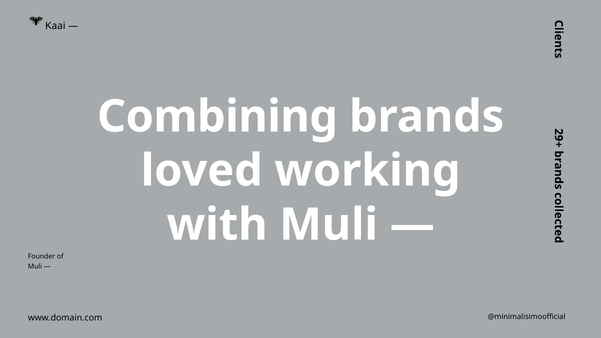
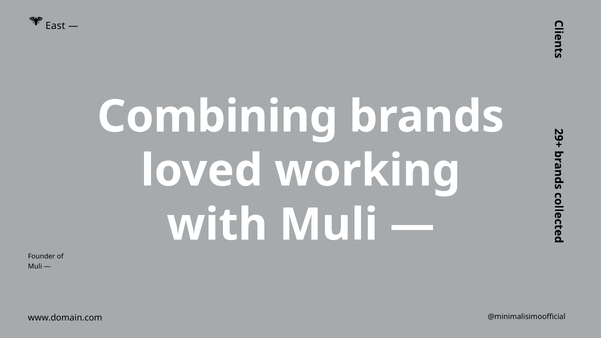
Kaai: Kaai -> East (55, 26)
